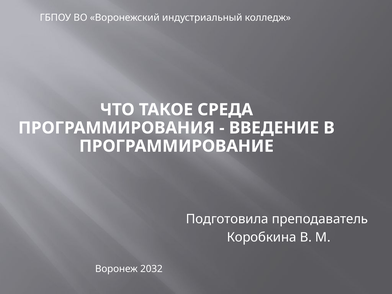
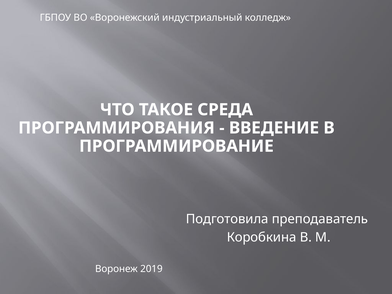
2032: 2032 -> 2019 (151, 269)
